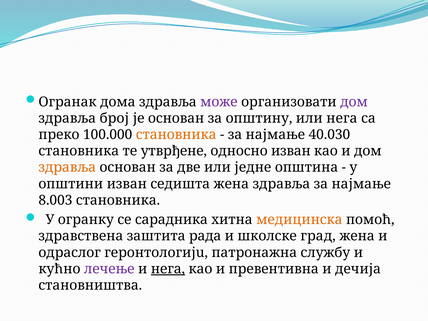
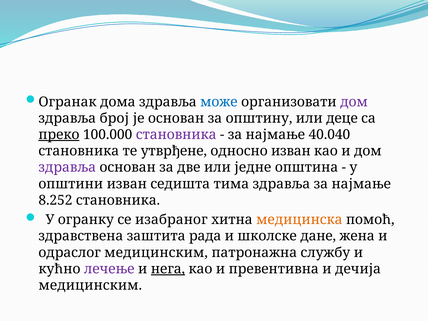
може colour: purple -> blue (219, 102)
или нега: нега -> деце (342, 118)
преко underline: none -> present (59, 135)
становника colour: orange -> purple (176, 135)
40.030: 40.030 -> 40.040 (329, 135)
здравља colour: orange -> purple (67, 167)
седишта жена: жена -> тима (231, 184)
8.003: 8.003 -> 8.252 (55, 200)
сарадника: сарадника -> изабраног (171, 220)
град: град -> дане (318, 236)
одраслог геронтологијu: геронтологијu -> медицинским (156, 252)
становништва: становништва -> медицинским (90, 285)
